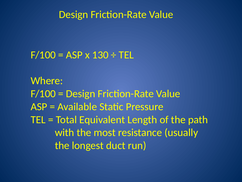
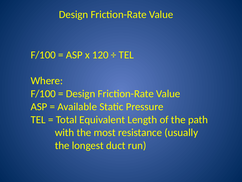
130: 130 -> 120 (100, 55)
